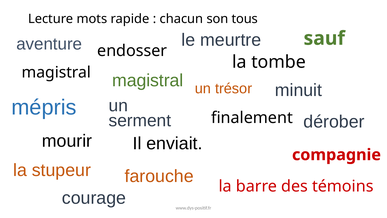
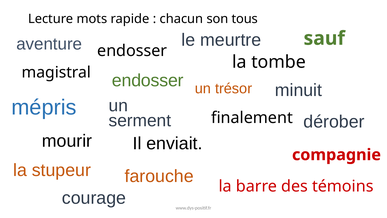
magistral: magistral -> endosser (148, 80)
